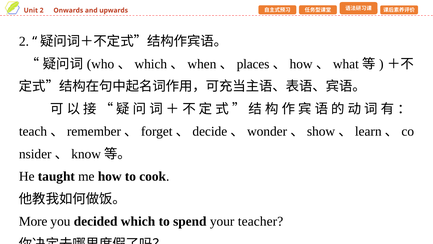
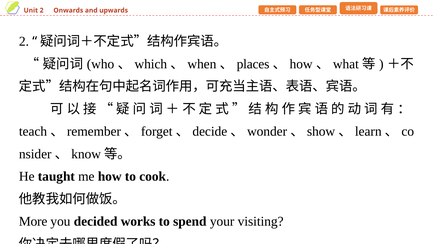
decided which: which -> works (138, 221)
teacher: teacher -> visiting (261, 221)
